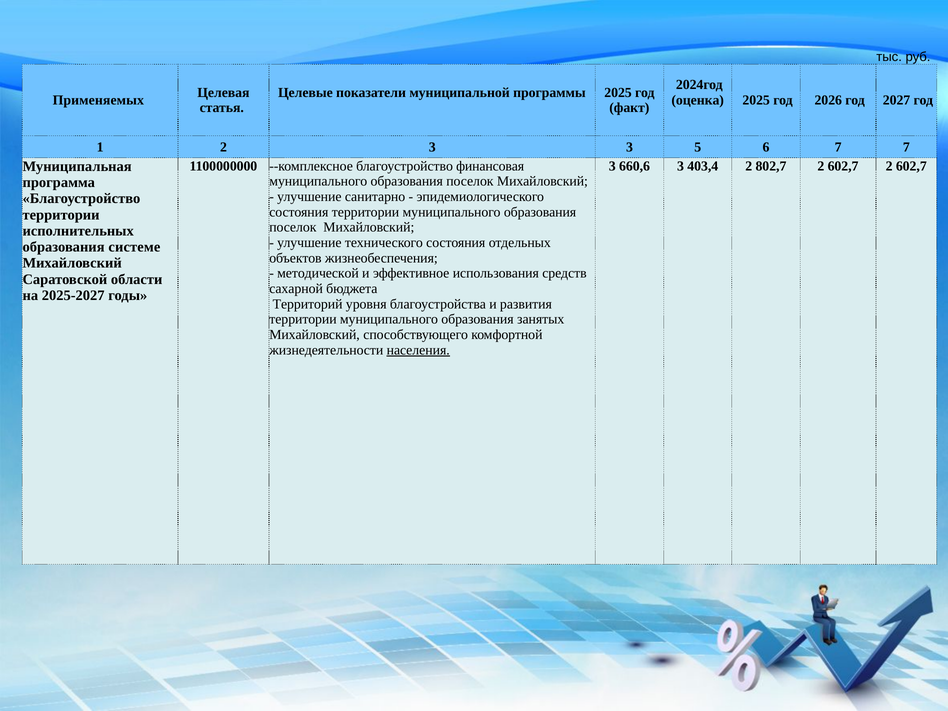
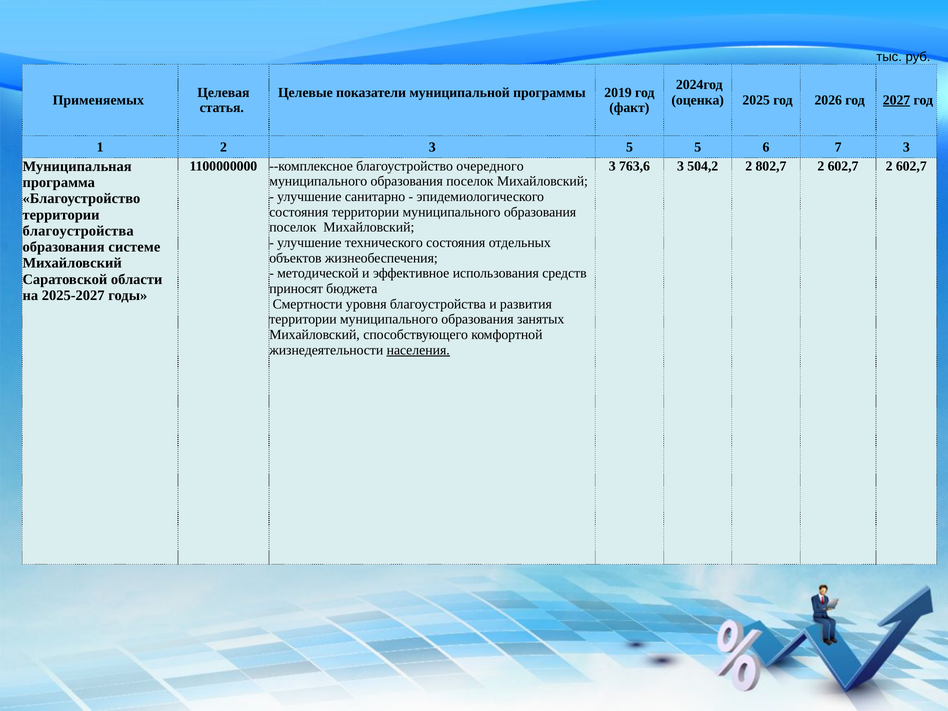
программы 2025: 2025 -> 2019 (618, 93)
2027 underline: none -> present (897, 100)
3 3: 3 -> 5 (630, 147)
7 7: 7 -> 3 (906, 147)
финансовая: финансовая -> очередного (490, 166)
660,6: 660,6 -> 763,6 (635, 166)
403,4: 403,4 -> 504,2 (703, 166)
исполнительных: исполнительных -> благоустройства (78, 231)
сахарной: сахарной -> приносят (296, 289)
Территорий: Территорий -> Смертности (308, 304)
